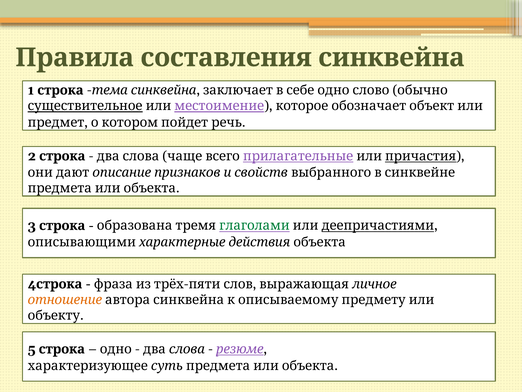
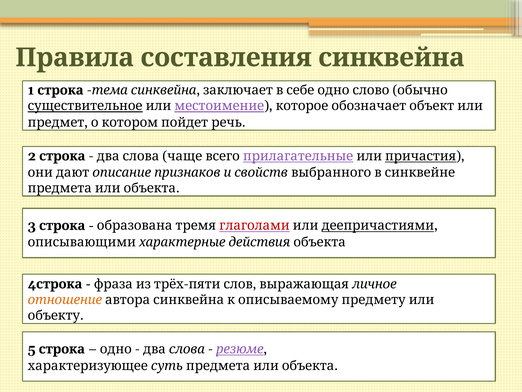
глаголами colour: green -> red (254, 225)
